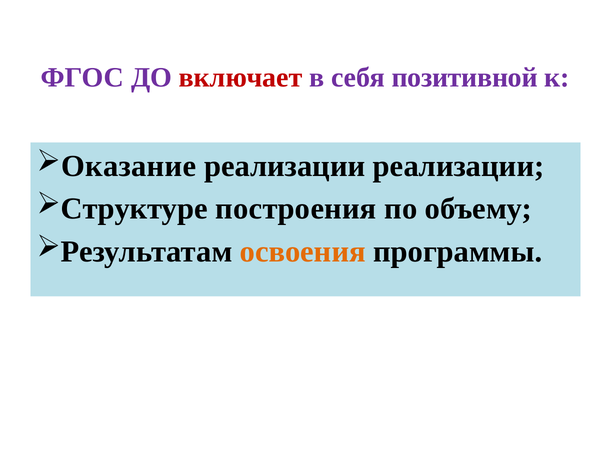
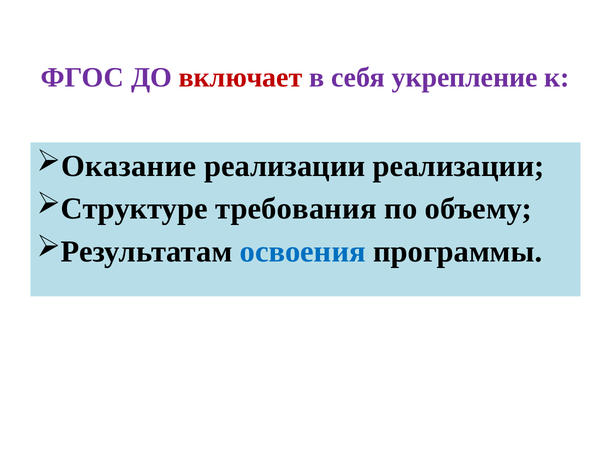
позитивной: позитивной -> укрепление (465, 78)
построения: построения -> требования (296, 209)
освоения colour: orange -> blue (303, 252)
